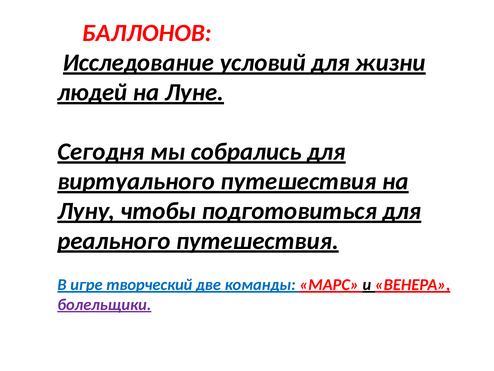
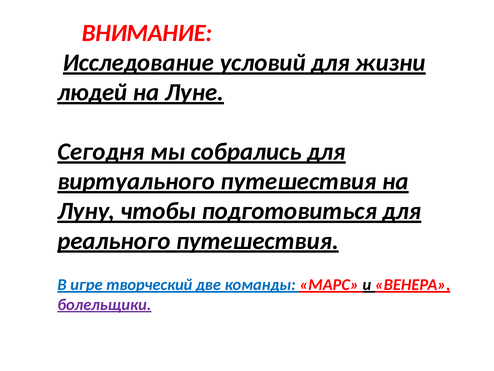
БАЛЛОНОВ: БАЛЛОНОВ -> ВНИМАНИЕ (147, 33)
